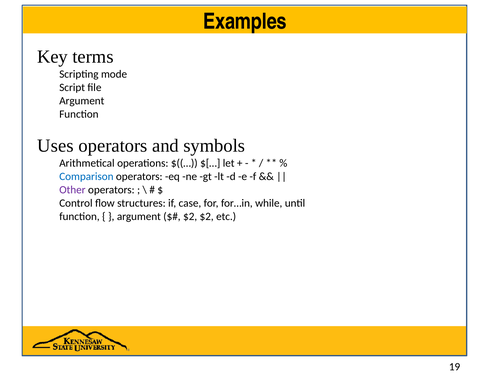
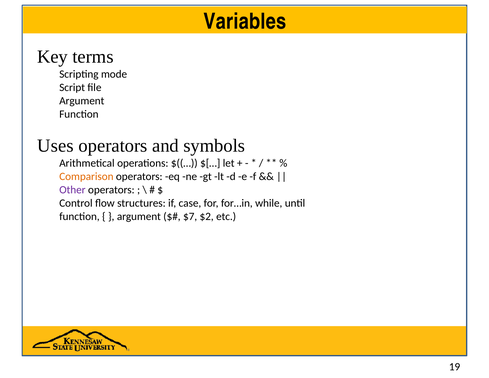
Examples: Examples -> Variables (245, 21)
Comparison colour: blue -> orange (86, 176)
$2: $2 -> $7 (190, 216)
